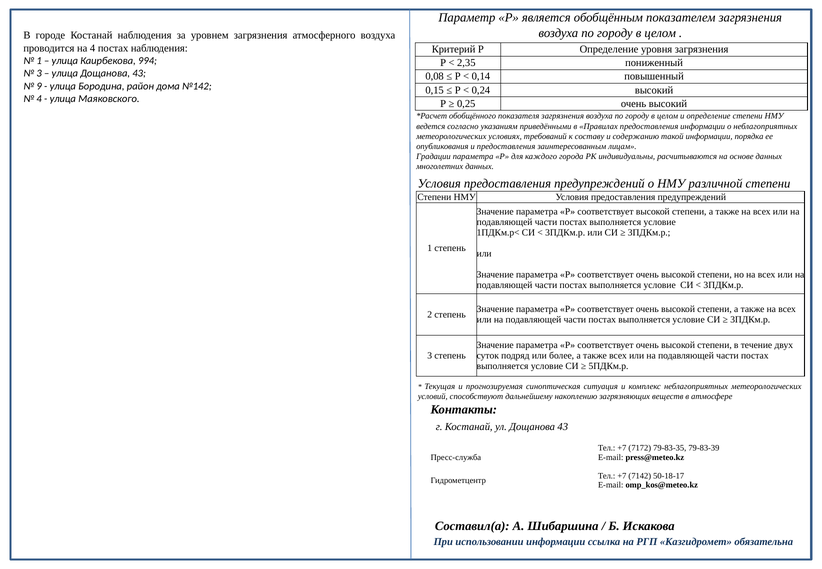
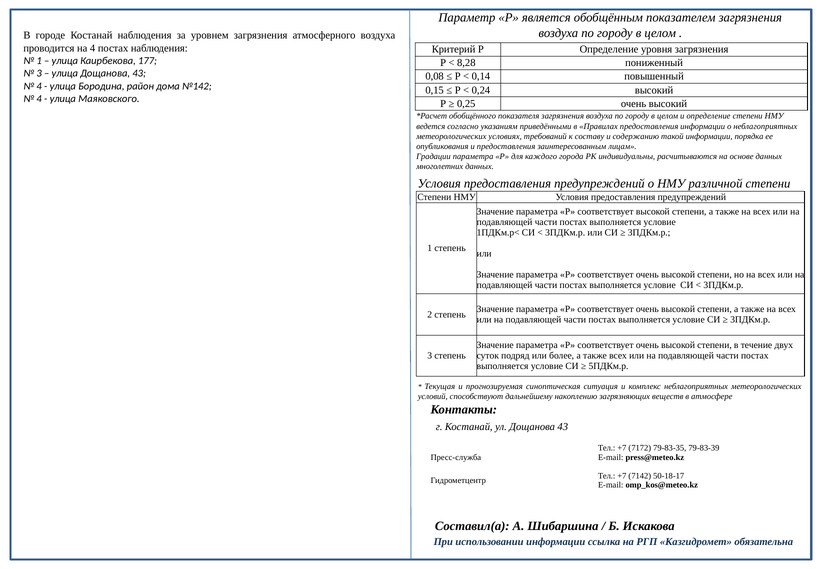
994: 994 -> 177 (148, 61)
2,35: 2,35 -> 8,28 (466, 63)
9: 9 -> 4 (39, 86)
